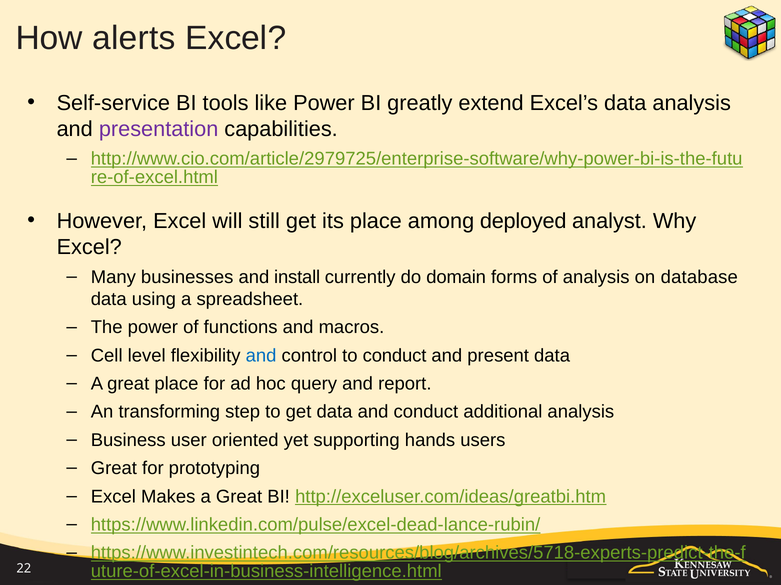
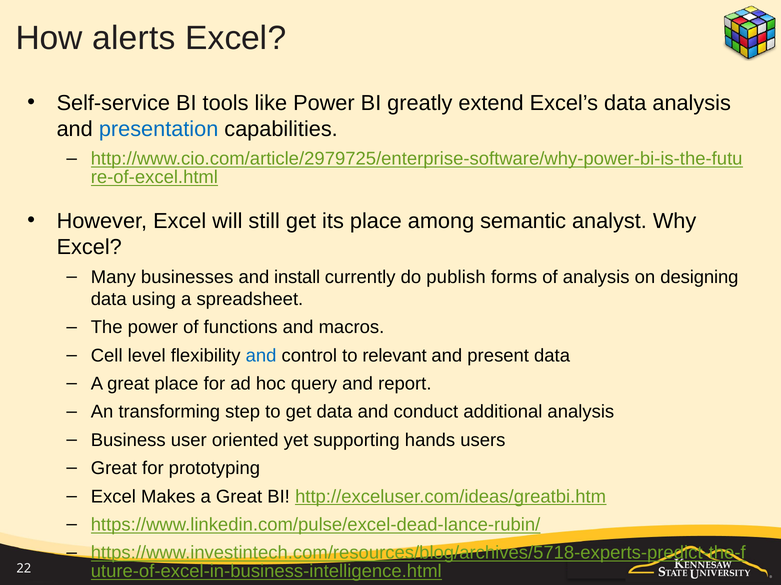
presentation colour: purple -> blue (159, 129)
deployed: deployed -> semantic (523, 221)
domain: domain -> publish (456, 277)
database: database -> designing (699, 277)
to conduct: conduct -> relevant (395, 356)
